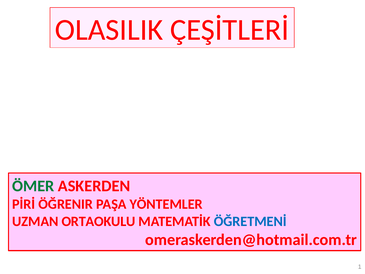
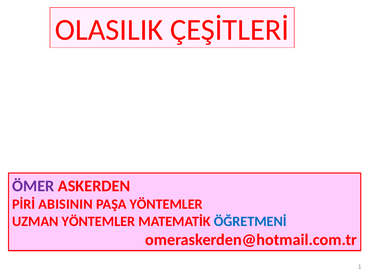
ÖMER colour: green -> purple (33, 186)
ÖĞRENIR: ÖĞRENIR -> ABISININ (66, 204)
UZMAN ORTAOKULU: ORTAOKULU -> YÖNTEMLER (98, 221)
